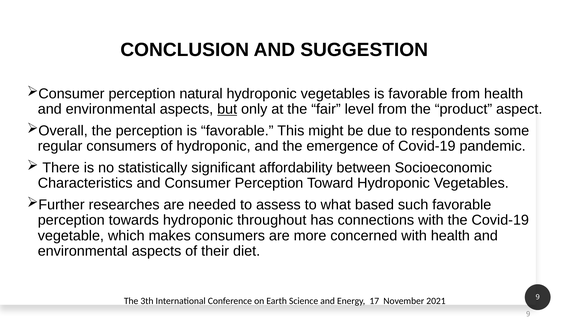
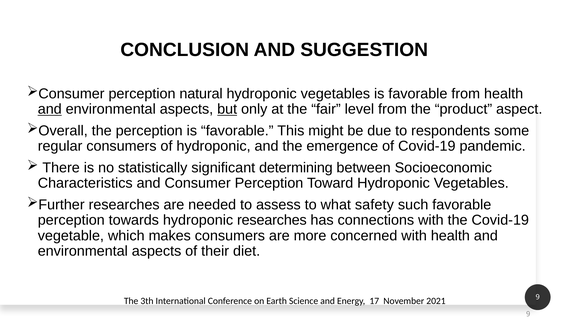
and underline: none -> present (50, 109)
affordability: affordability -> determining (296, 168)
based: based -> safety (374, 205)
hydroponic throughout: throughout -> researches (272, 220)
